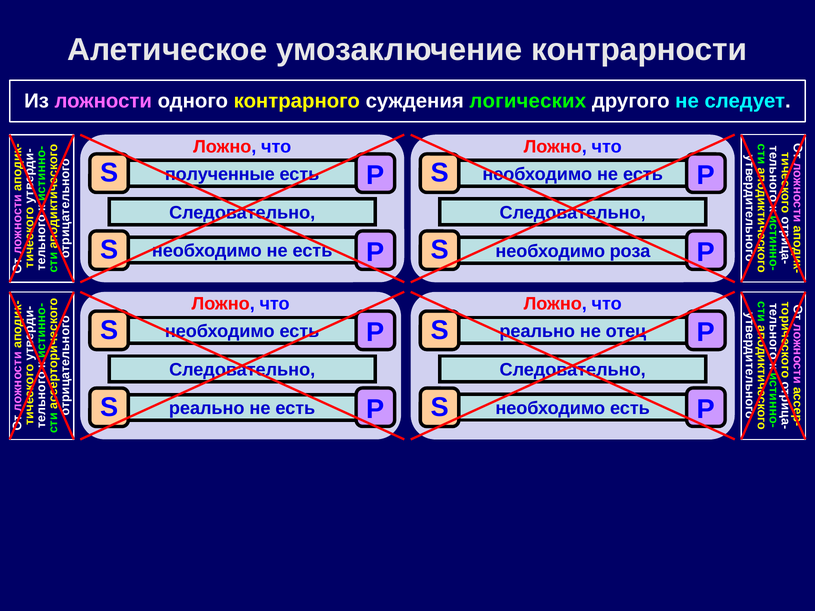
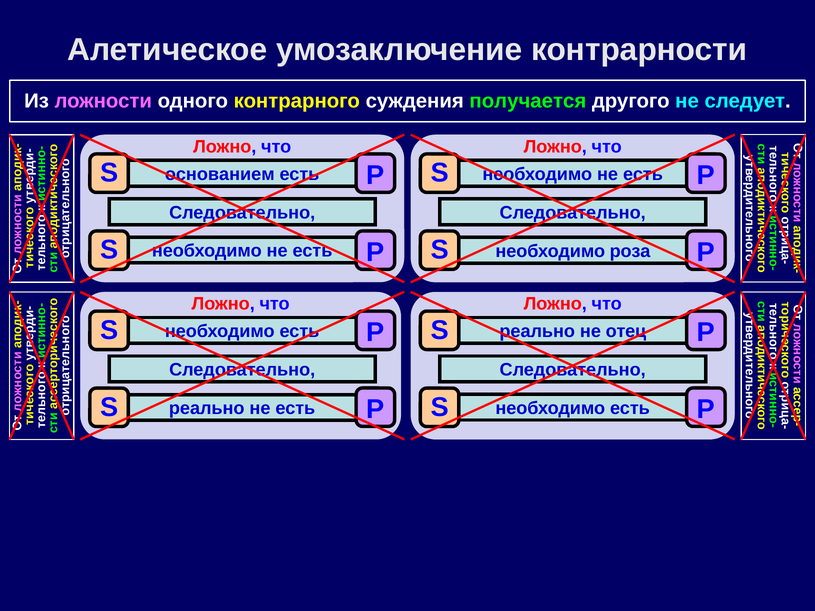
логических: логических -> получается (528, 101)
полученные: полученные -> основанием (220, 174)
